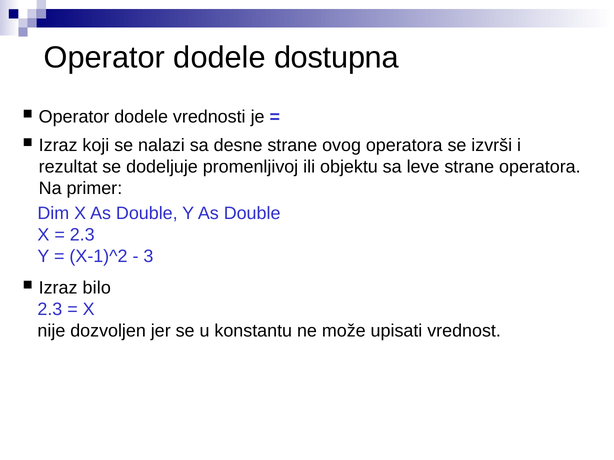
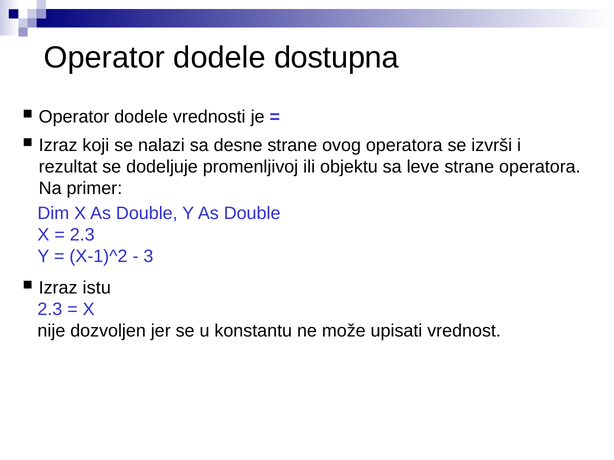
bilo: bilo -> istu (97, 288)
